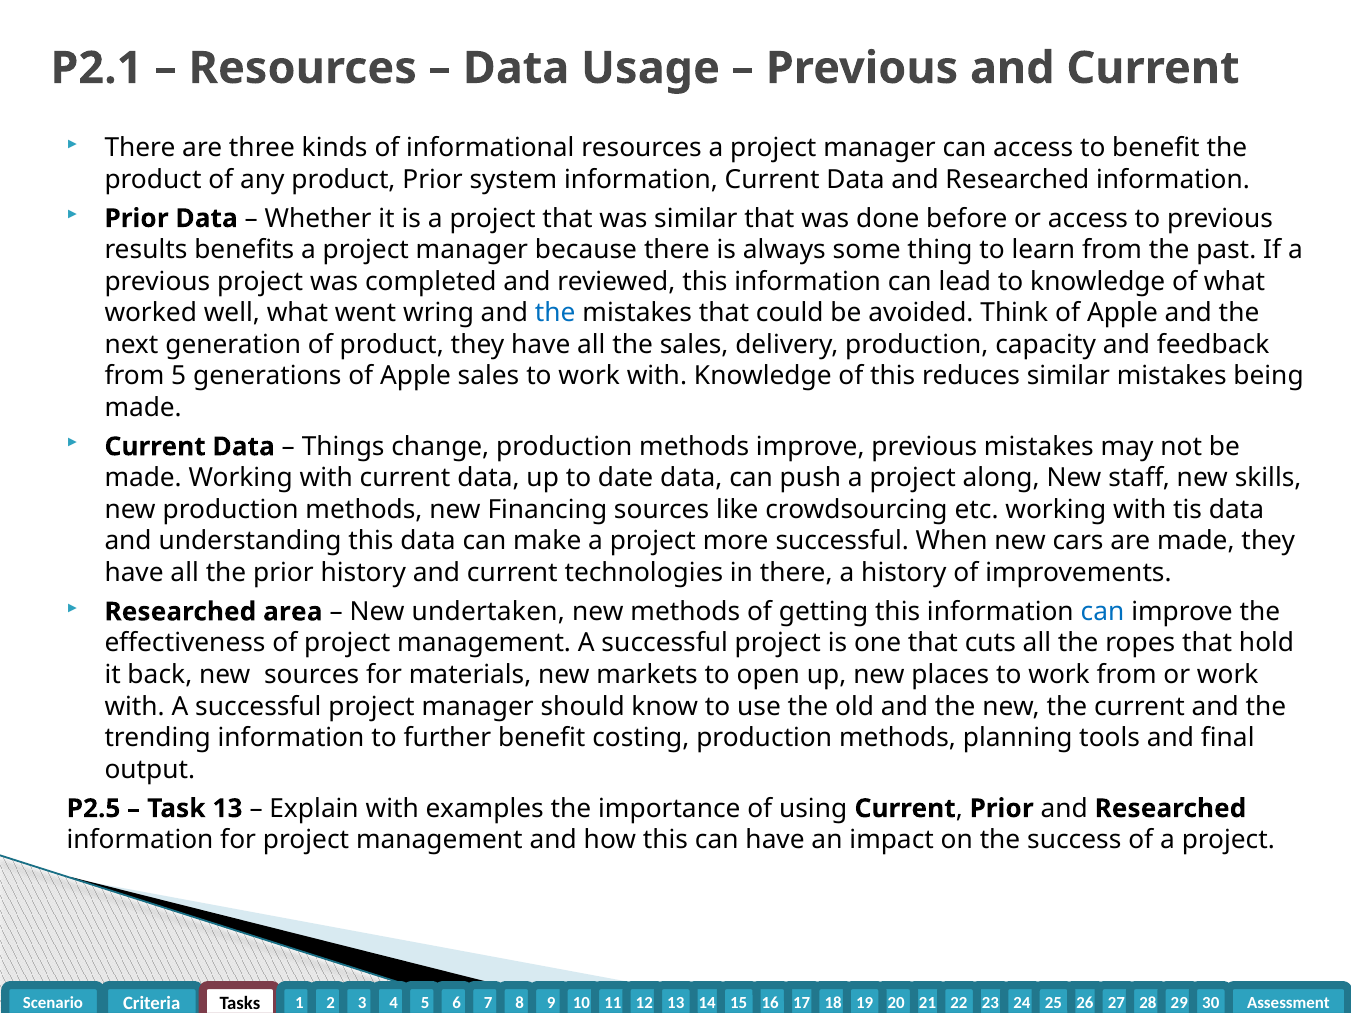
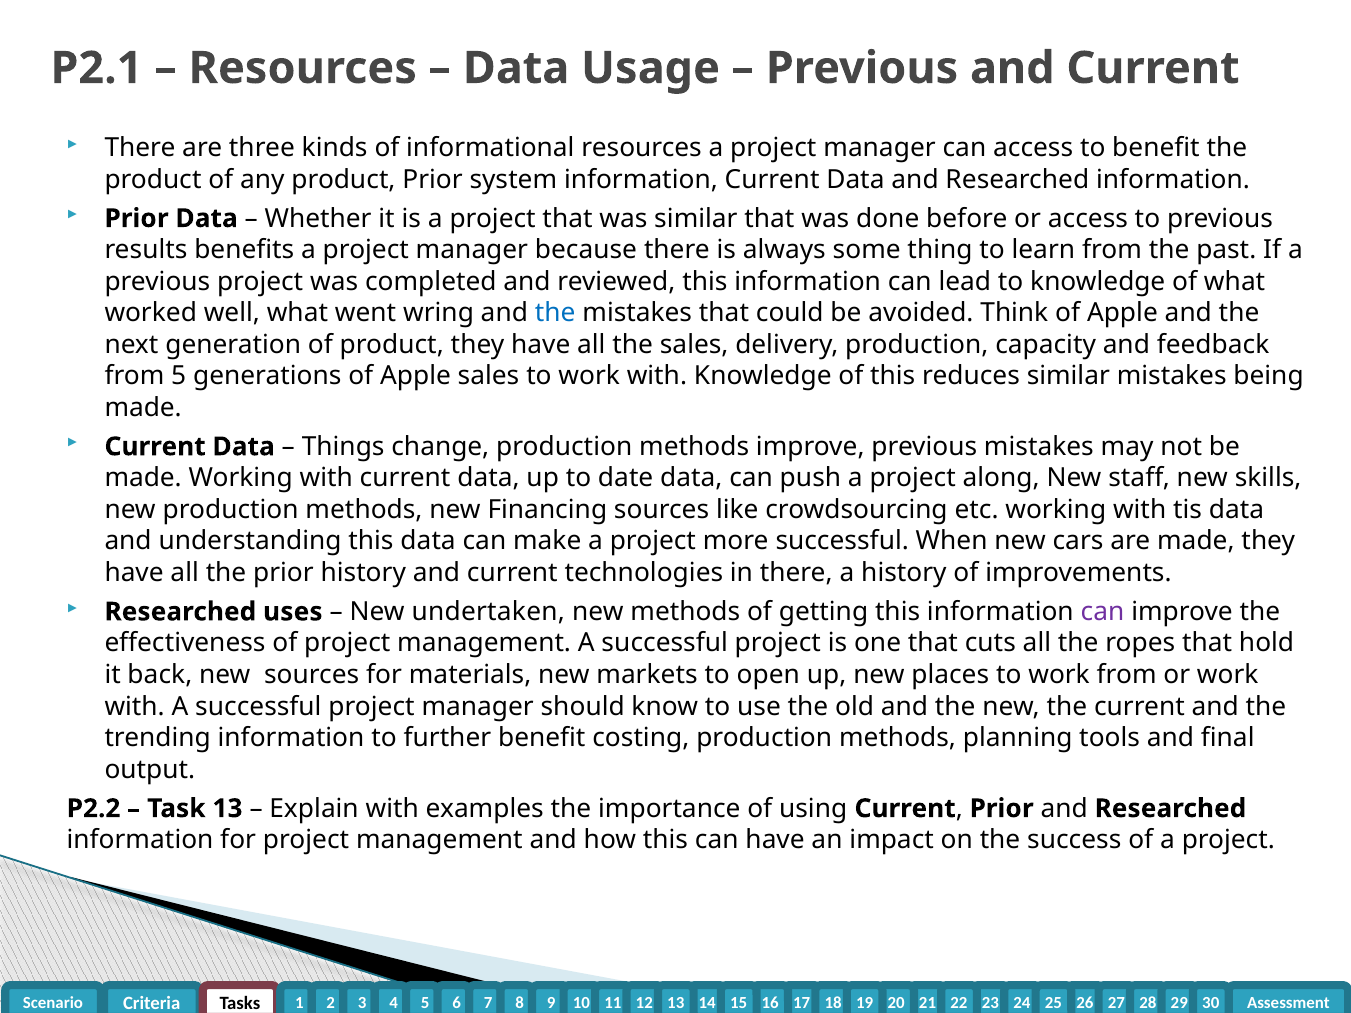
area: area -> uses (293, 612)
can colour: blue -> purple (1102, 612)
P2.5: P2.5 -> P2.2 (94, 809)
